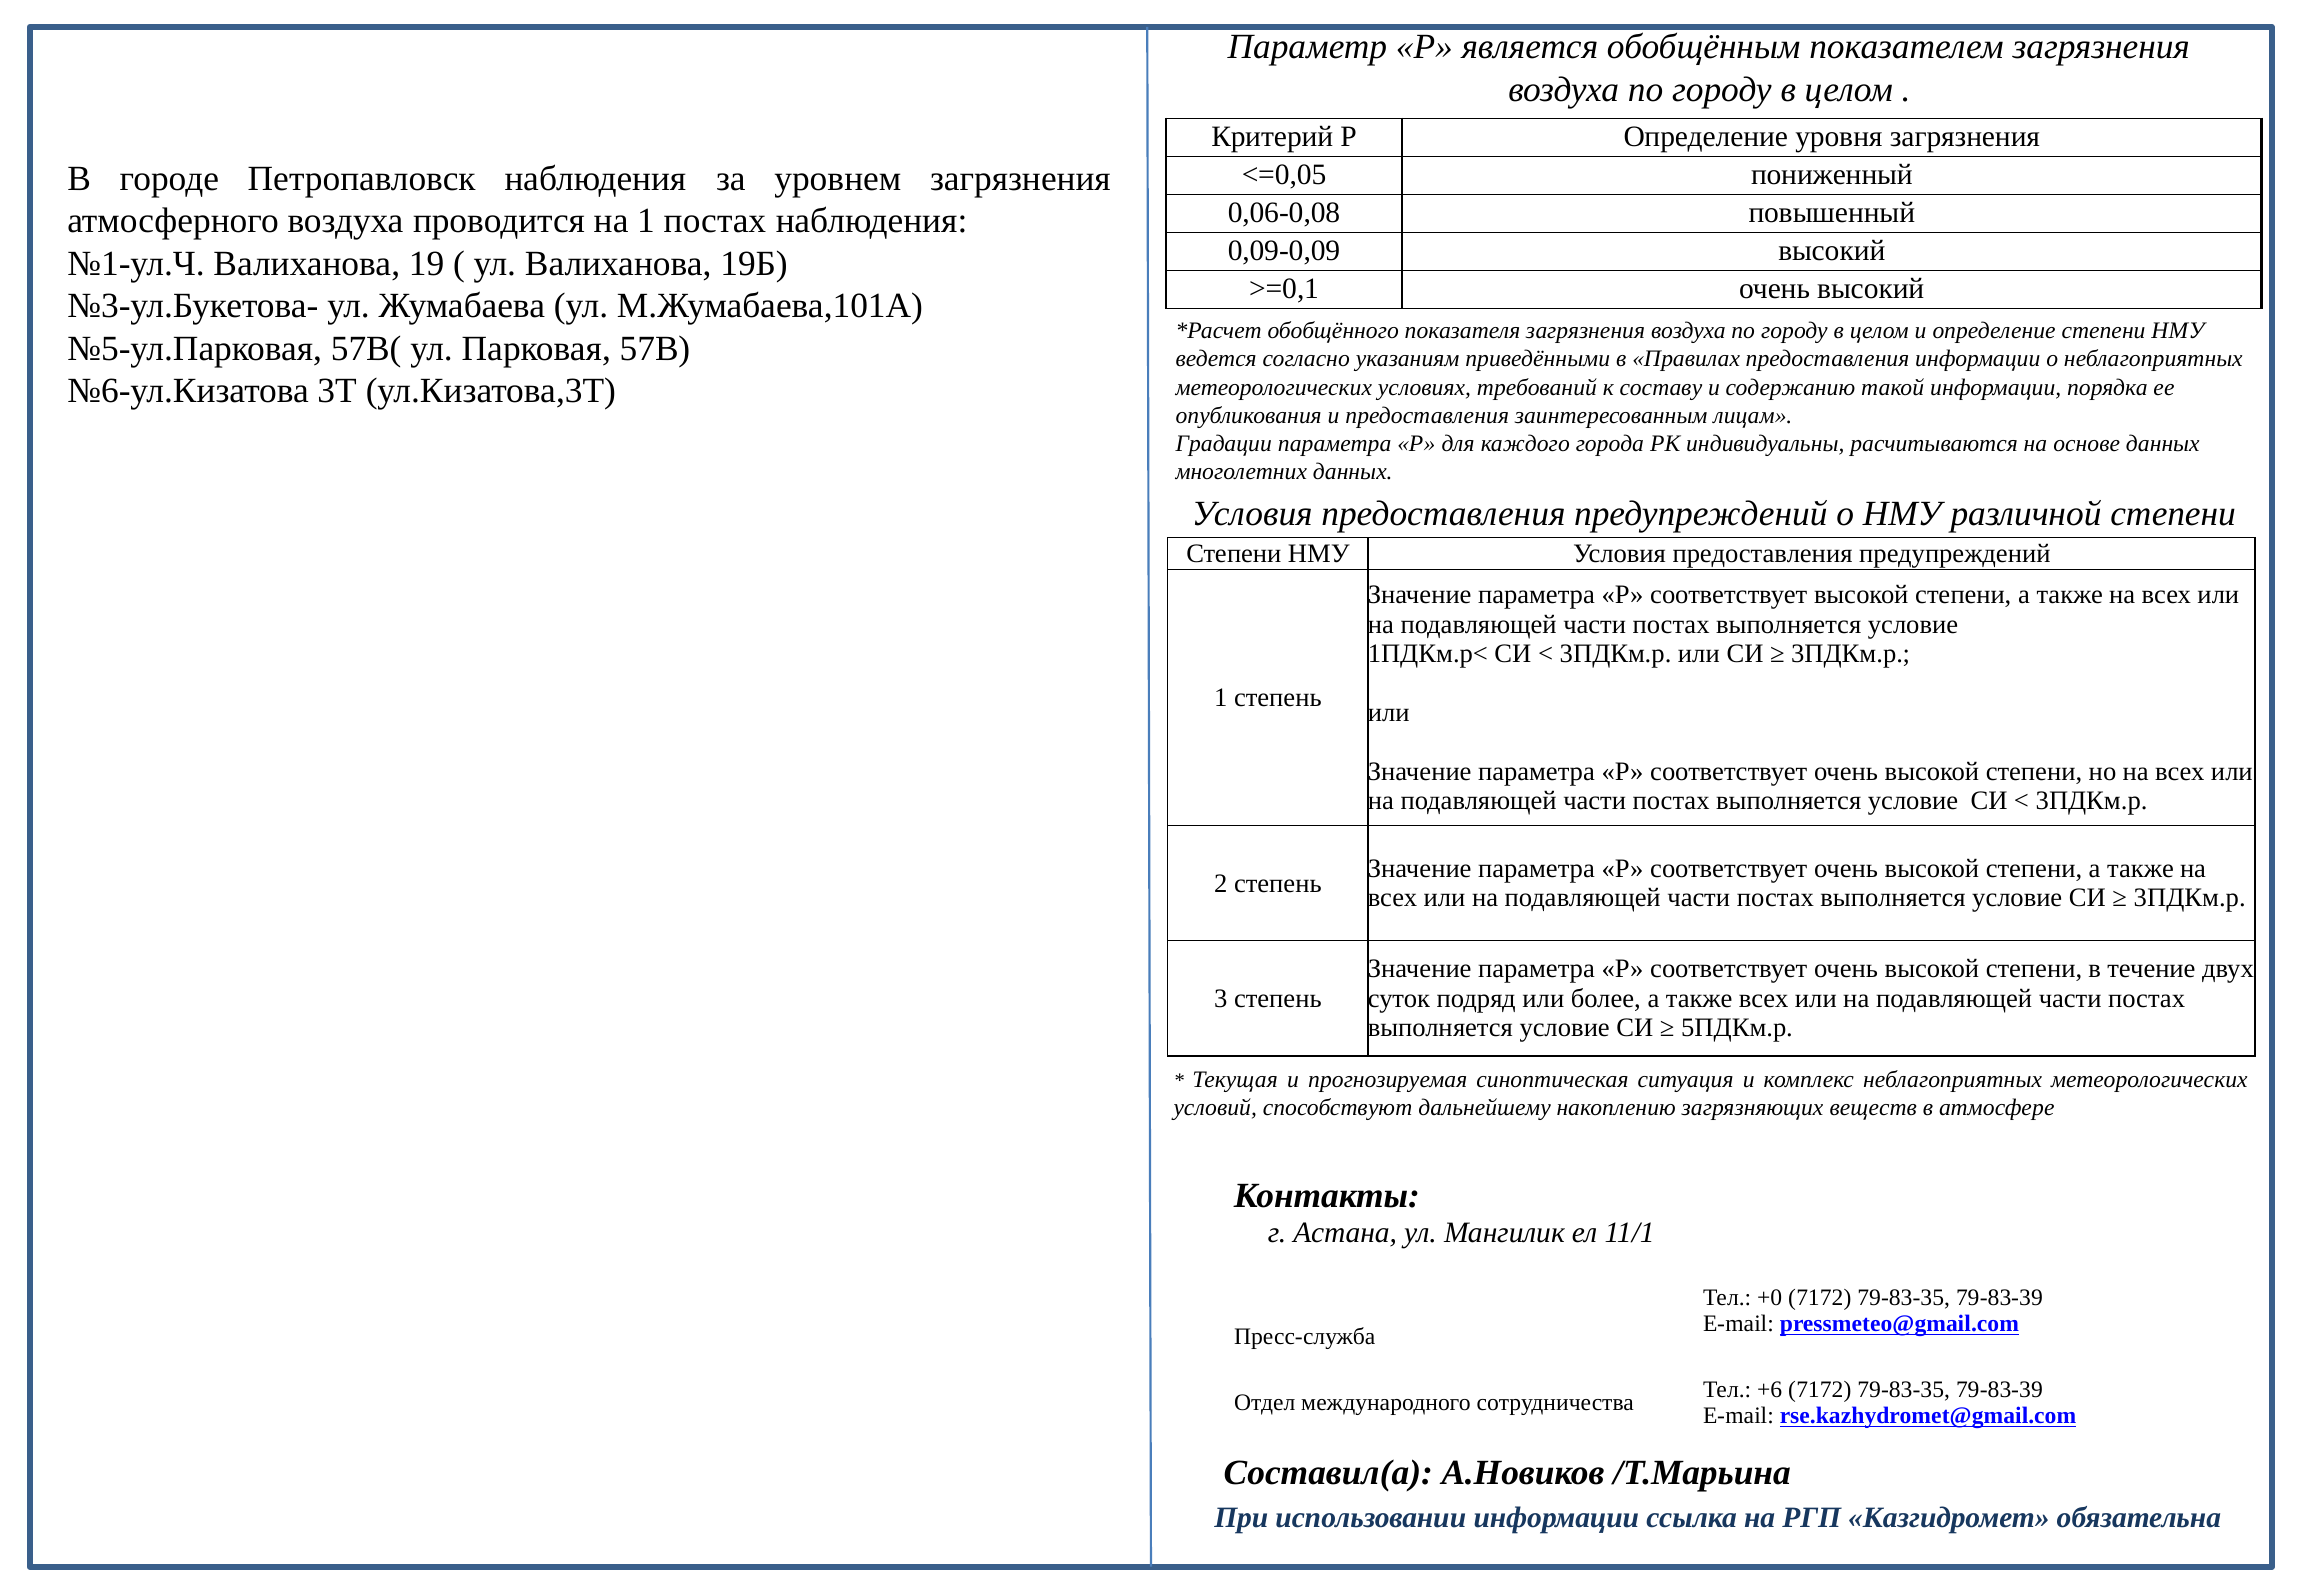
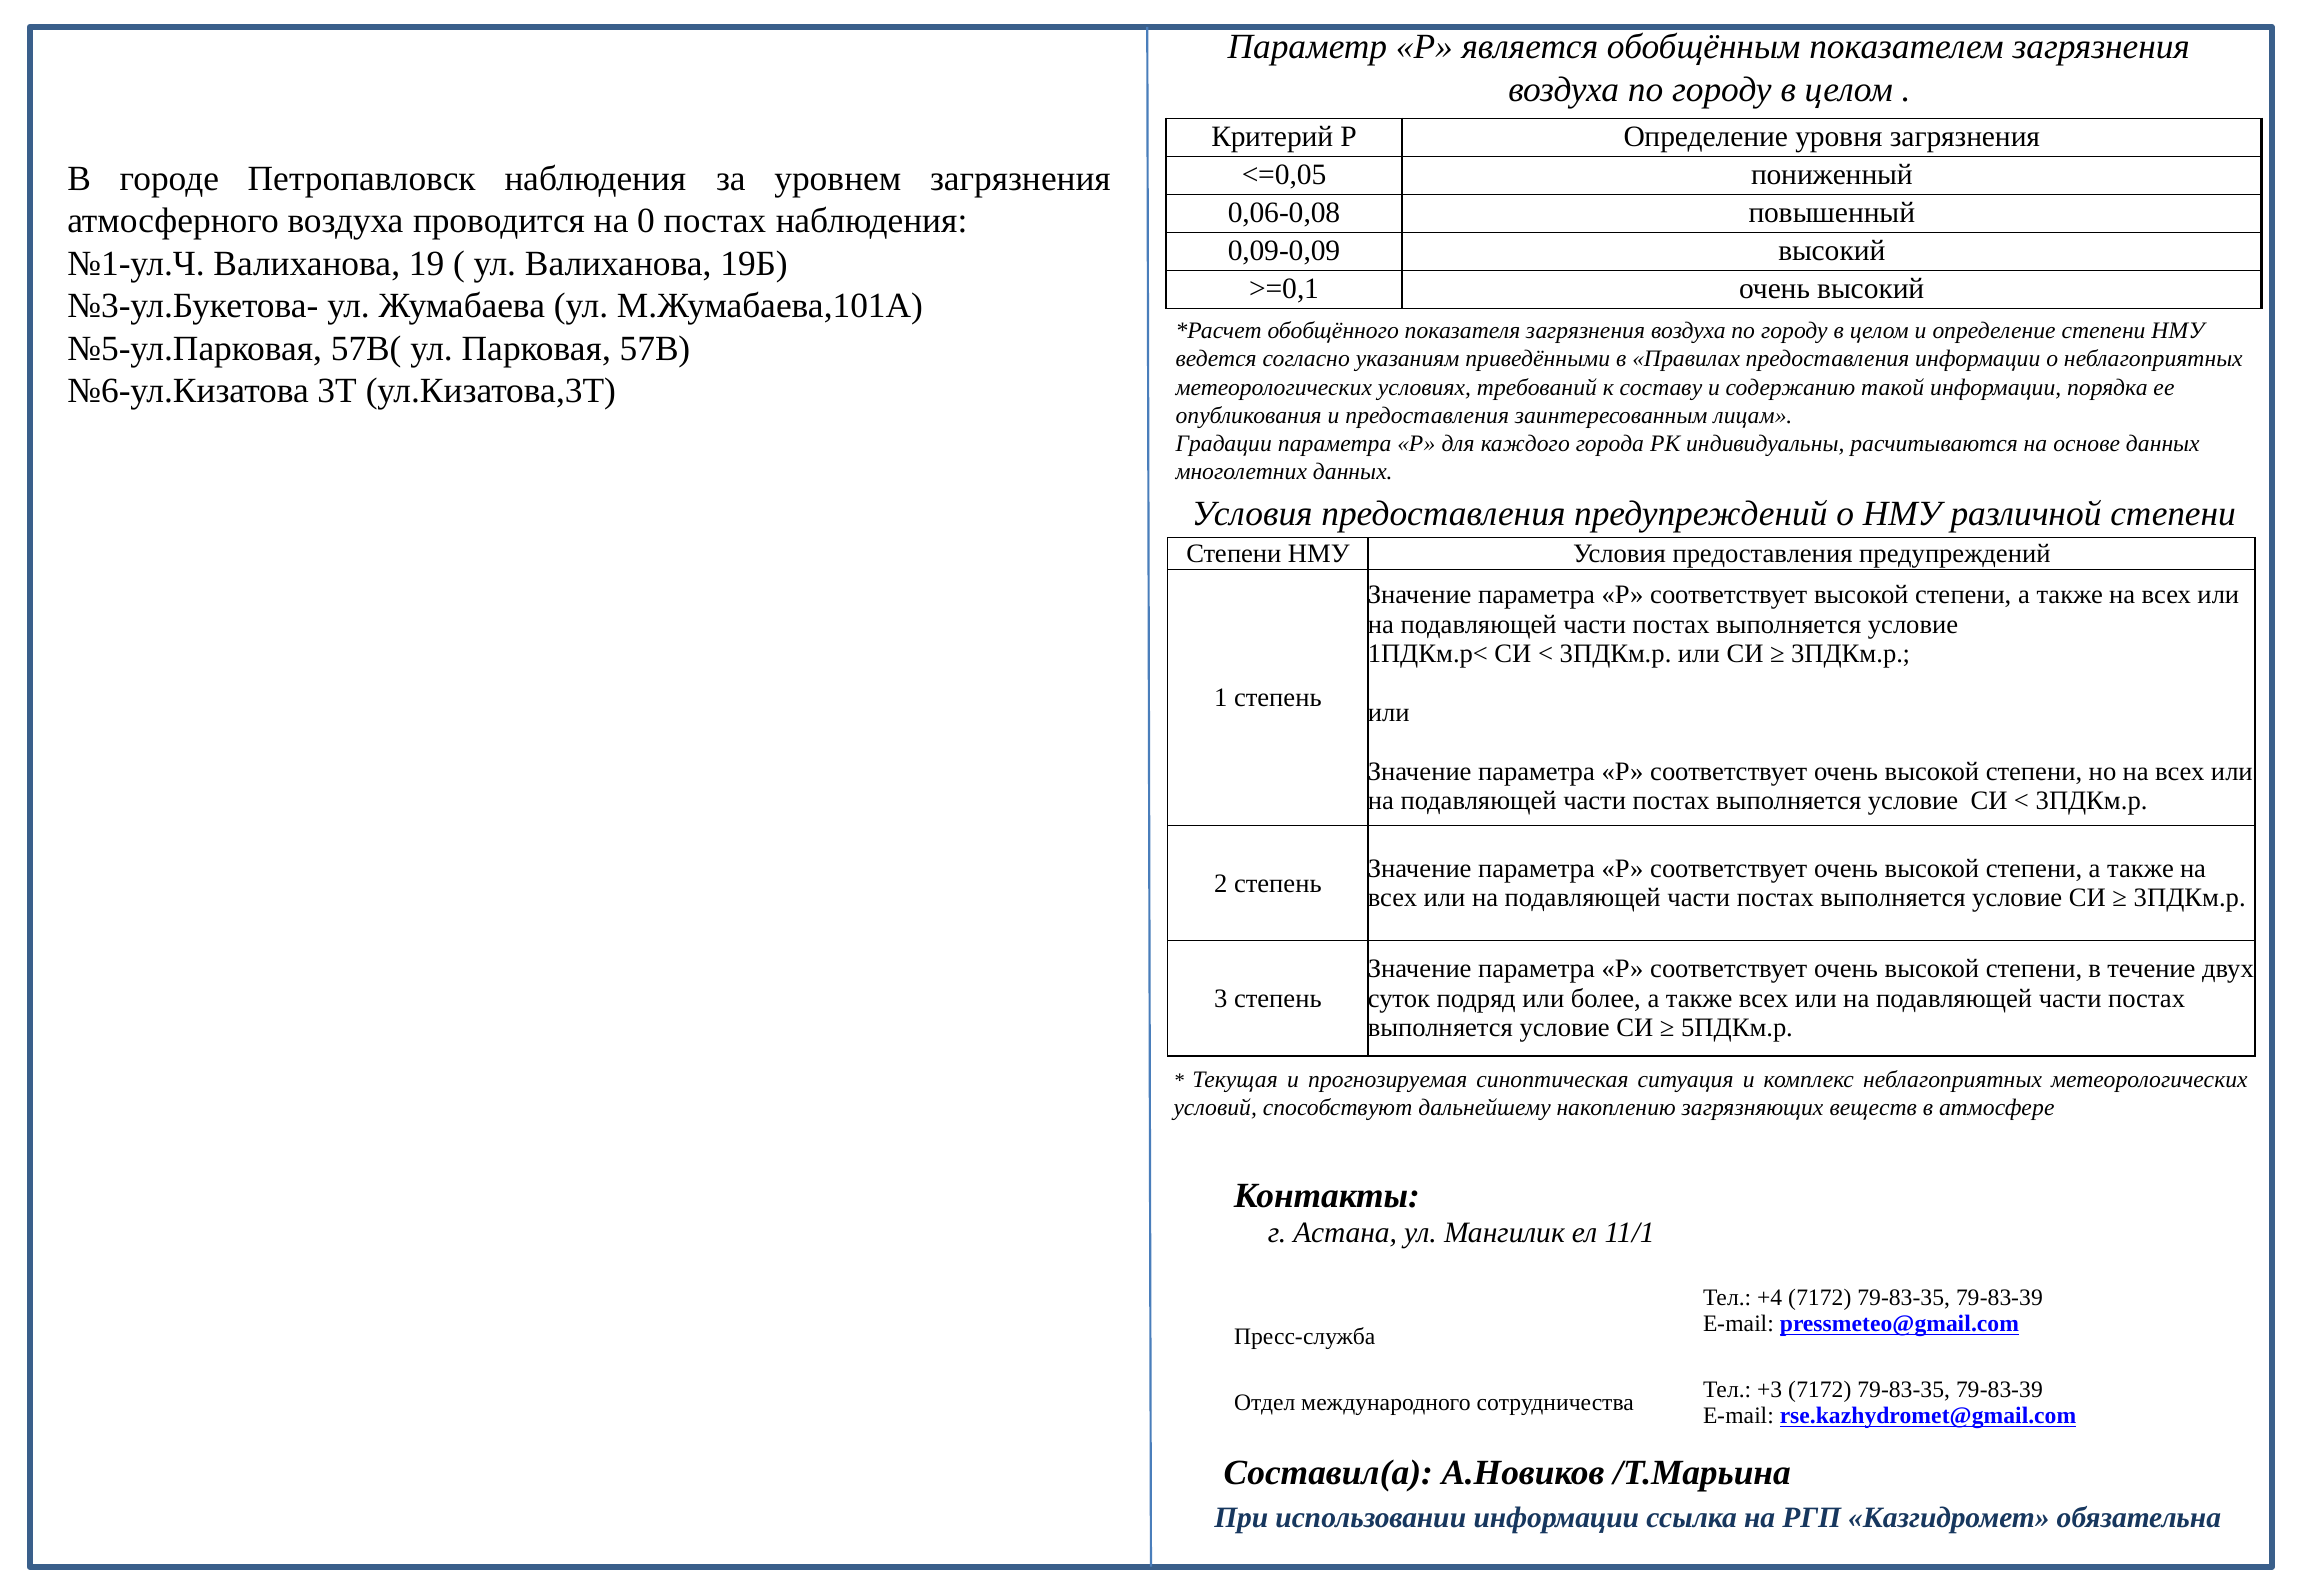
на 1: 1 -> 0 (646, 221)
+0: +0 -> +4 (1770, 1297)
+6: +6 -> +3 (1770, 1389)
